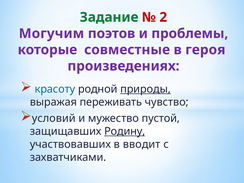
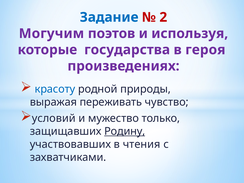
Задание colour: green -> blue (109, 17)
проблемы: проблемы -> используя (190, 34)
совместные: совместные -> государства (127, 50)
природы underline: present -> none (146, 89)
пустой: пустой -> только (161, 118)
вводит: вводит -> чтения (142, 144)
